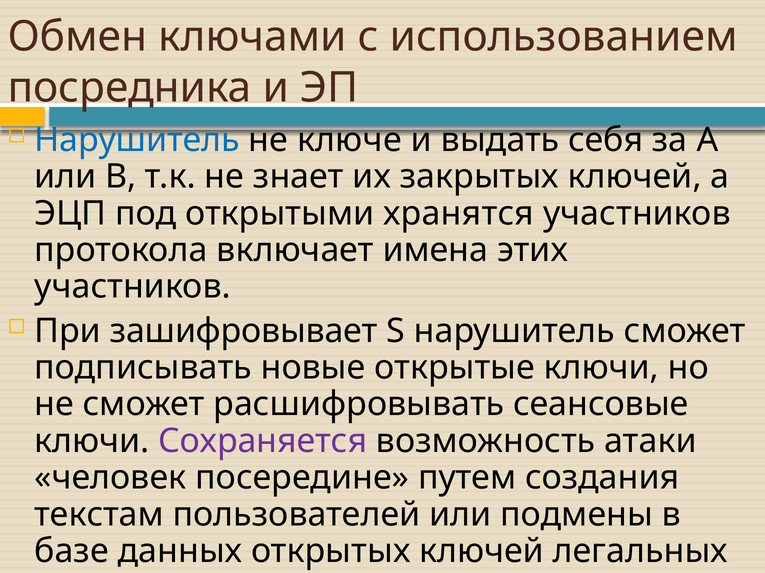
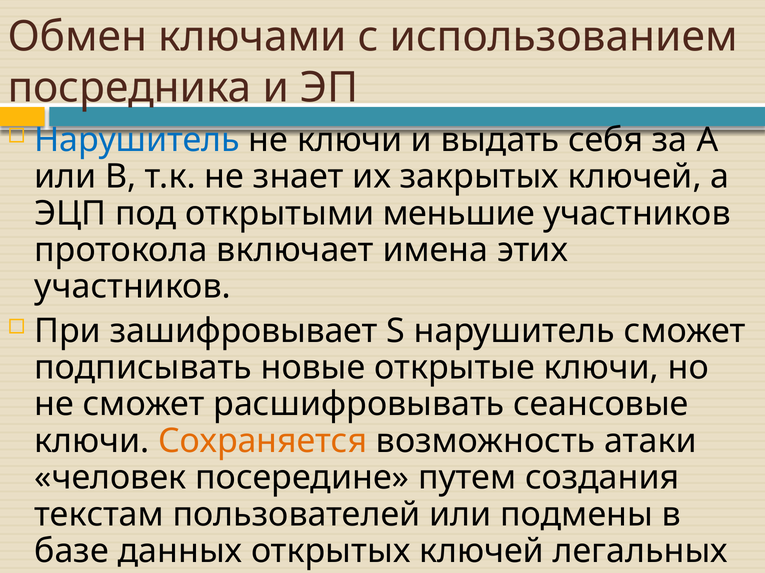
не ключе: ключе -> ключи (350, 140)
хранятся: хранятся -> меньшие (459, 214)
Сохраняется colour: purple -> orange (263, 442)
